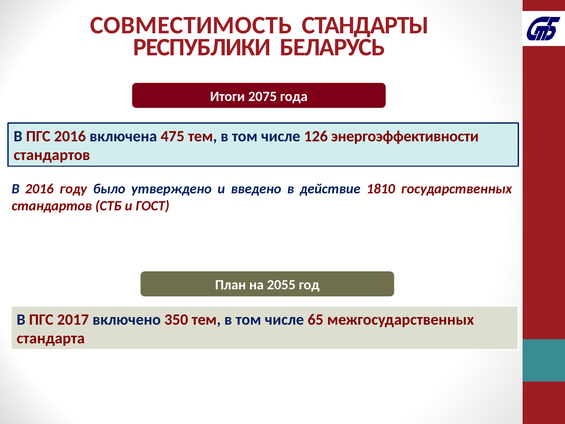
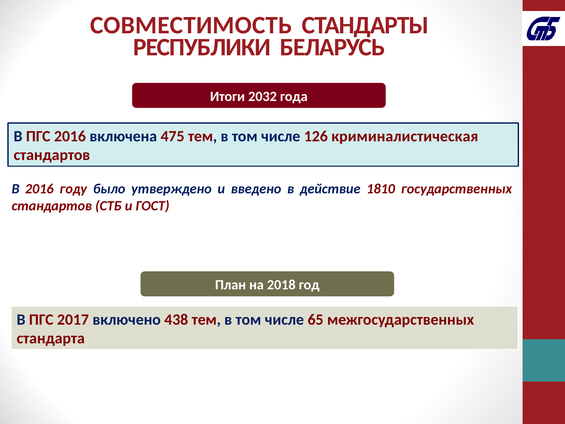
2075: 2075 -> 2032 (263, 96)
энергоэффективности: энергоэффективности -> криминалистическая (405, 136)
2055: 2055 -> 2018 (281, 285)
350: 350 -> 438 (176, 319)
